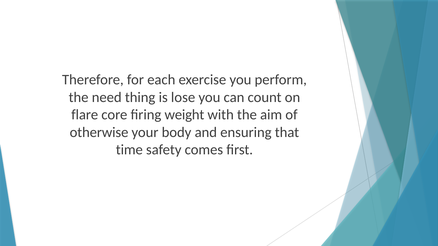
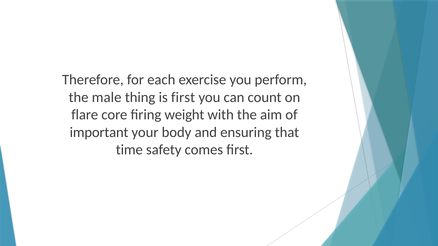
need: need -> male (107, 97)
is lose: lose -> first (183, 97)
otherwise: otherwise -> important (99, 133)
